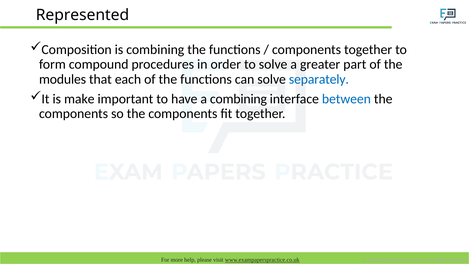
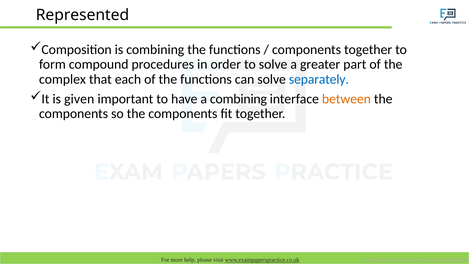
modules: modules -> complex (62, 79)
make: make -> given (79, 99)
between colour: blue -> orange (346, 99)
